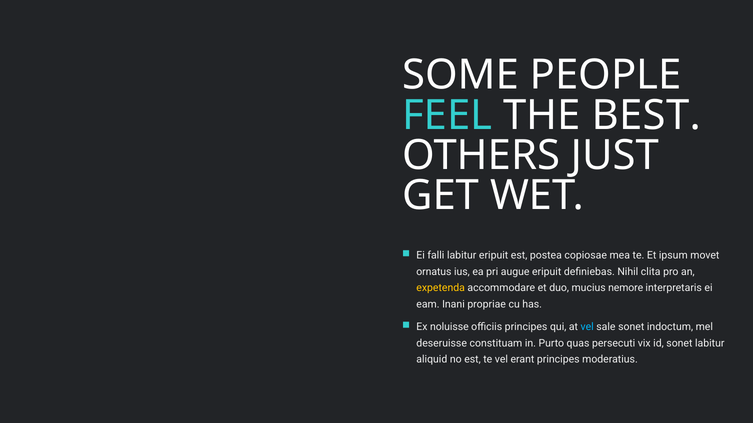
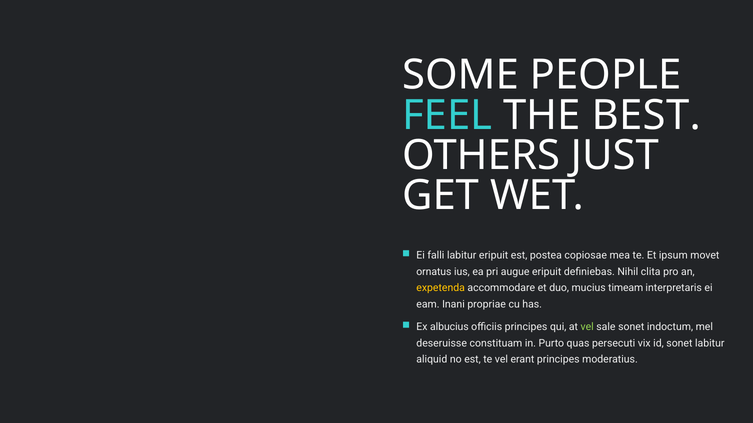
nemore: nemore -> timeam (626, 288)
noluisse: noluisse -> albucius (449, 327)
vel colour: light blue -> light green (587, 327)
